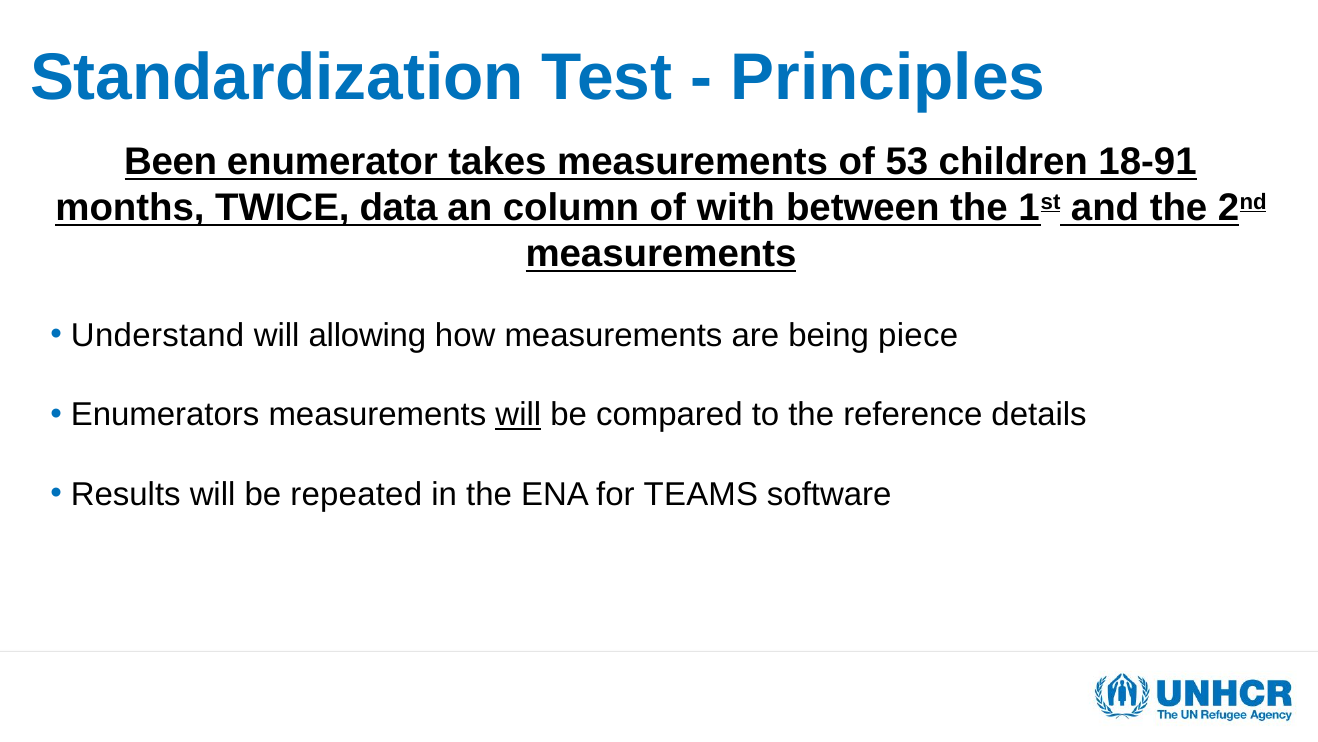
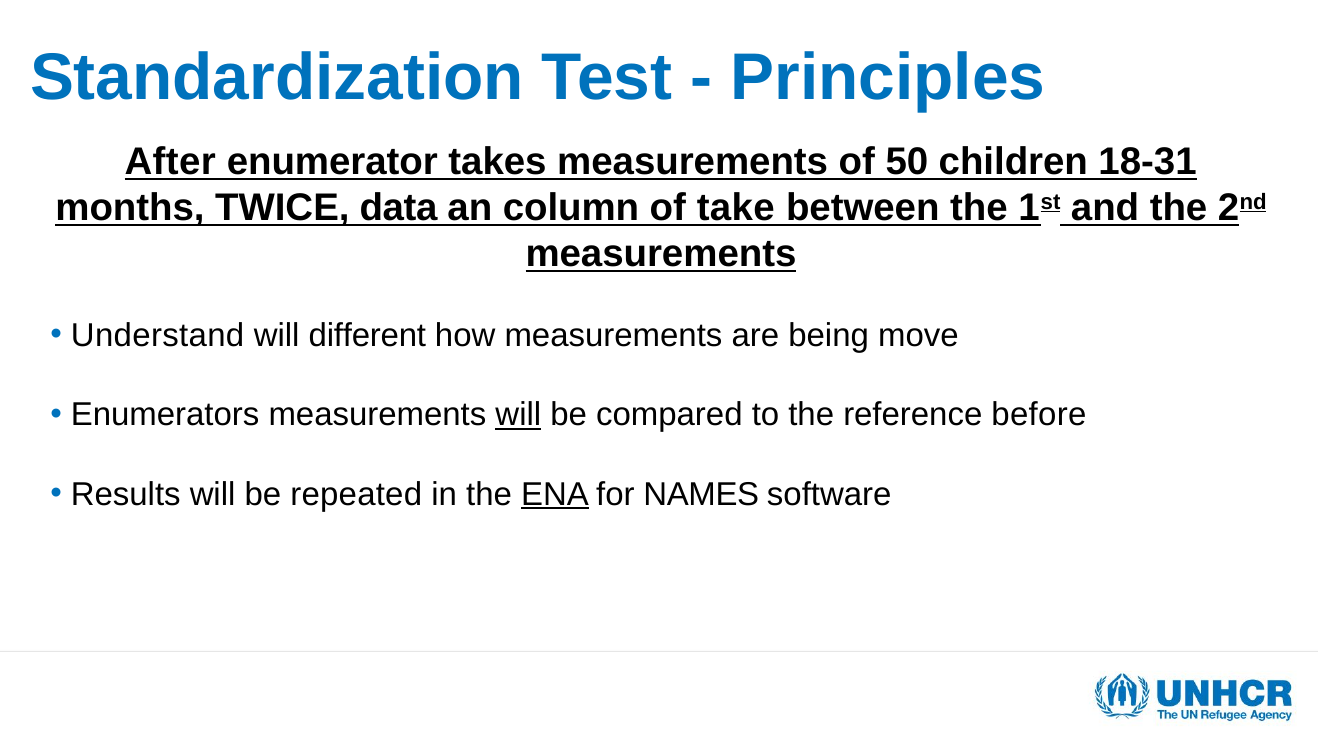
Been: Been -> After (170, 162)
53: 53 -> 50 (907, 162)
18-91: 18-91 -> 18-31 (1148, 162)
with: with -> take (736, 208)
allowing: allowing -> different (367, 336)
piece: piece -> move (918, 336)
details: details -> before (1039, 415)
ENA underline: none -> present (555, 494)
TEAMS: TEAMS -> NAMES (701, 494)
